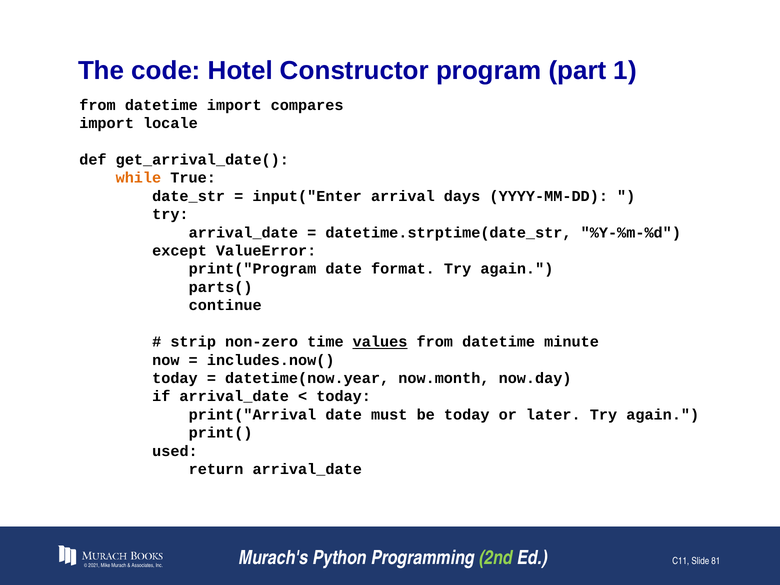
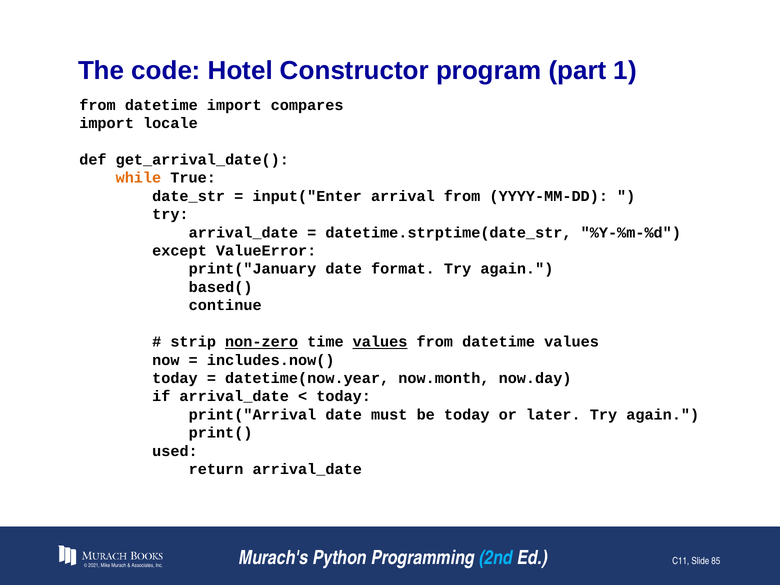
arrival days: days -> from (462, 196)
print("Program: print("Program -> print("January (253, 269)
parts(: parts( -> based( (221, 287)
non-zero underline: none -> present (262, 342)
datetime minute: minute -> values (572, 342)
2nd colour: light green -> light blue (496, 558)
81: 81 -> 85 (716, 561)
